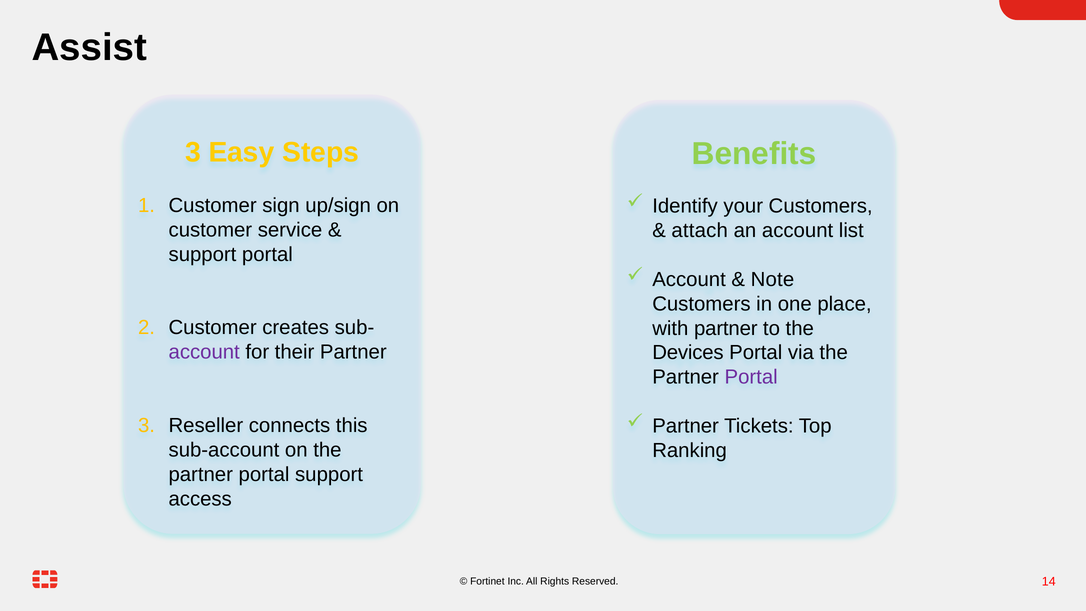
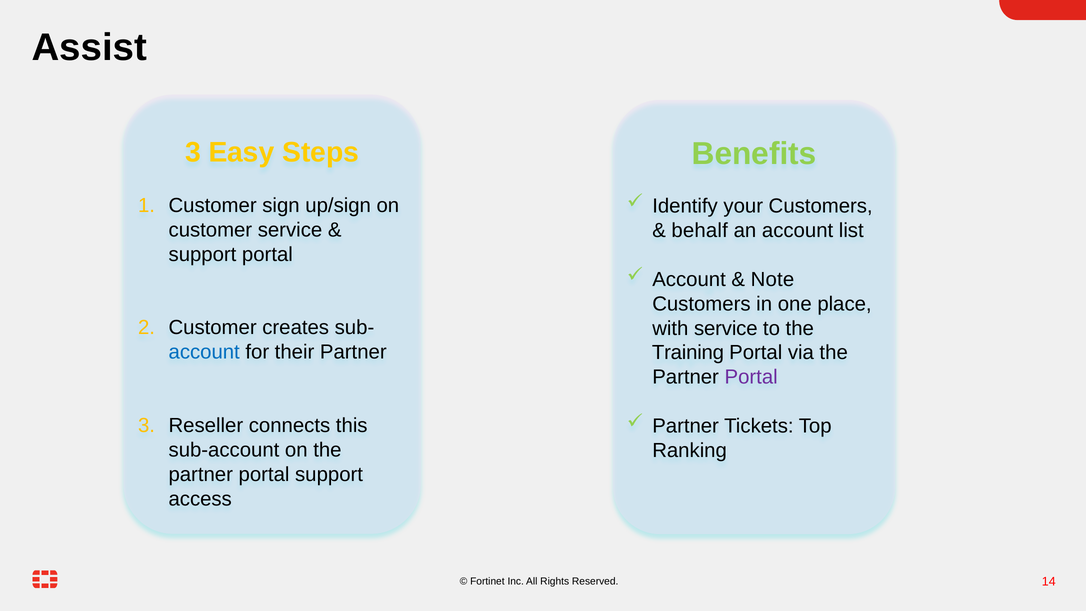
attach: attach -> behalf (700, 230)
with partner: partner -> service (726, 328)
account colour: purple -> blue (204, 352)
Devices: Devices -> Training (688, 353)
